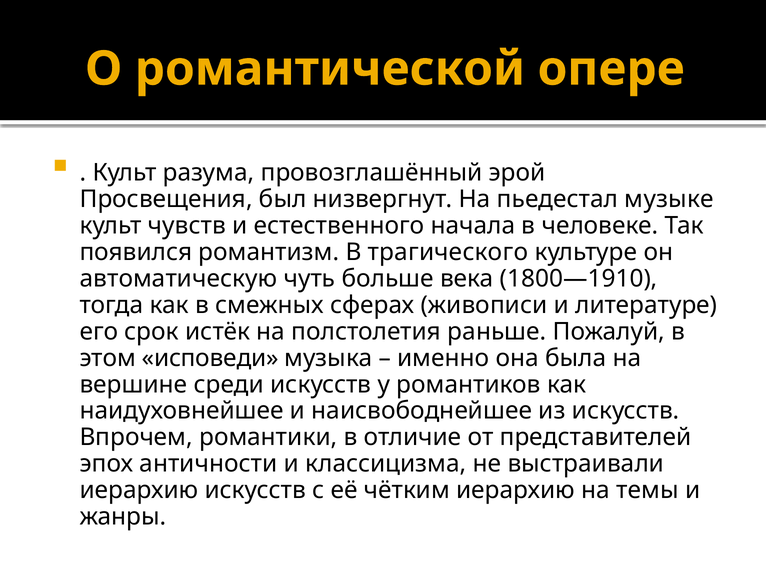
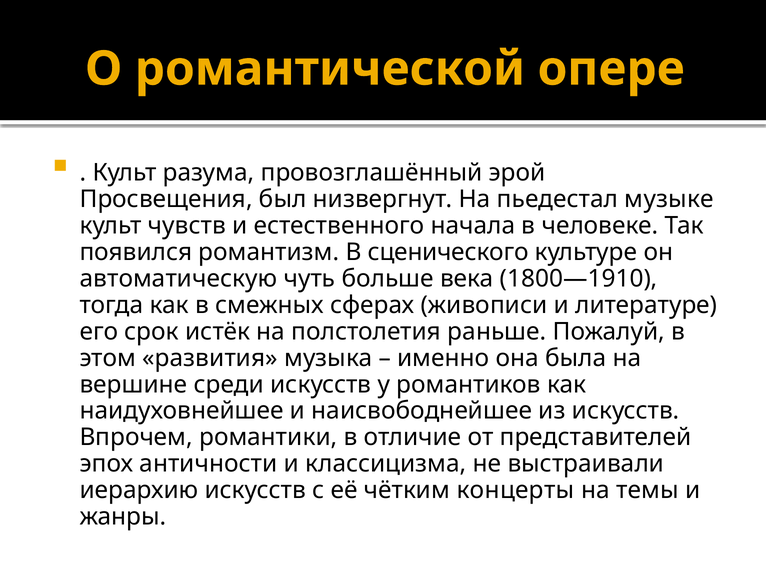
трагического: трагического -> сценического (448, 252)
исповеди: исповеди -> развития (210, 358)
чётким иерархию: иерархию -> концерты (515, 490)
